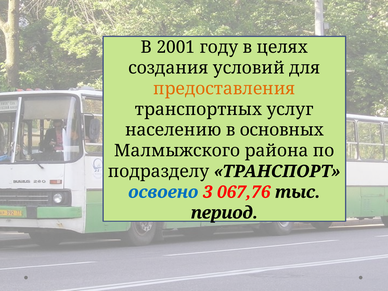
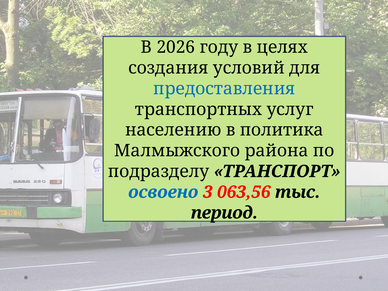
2001: 2001 -> 2026 (176, 47)
предоставления colour: orange -> blue (224, 89)
основных: основных -> политика (282, 130)
067,76: 067,76 -> 063,56 (244, 192)
